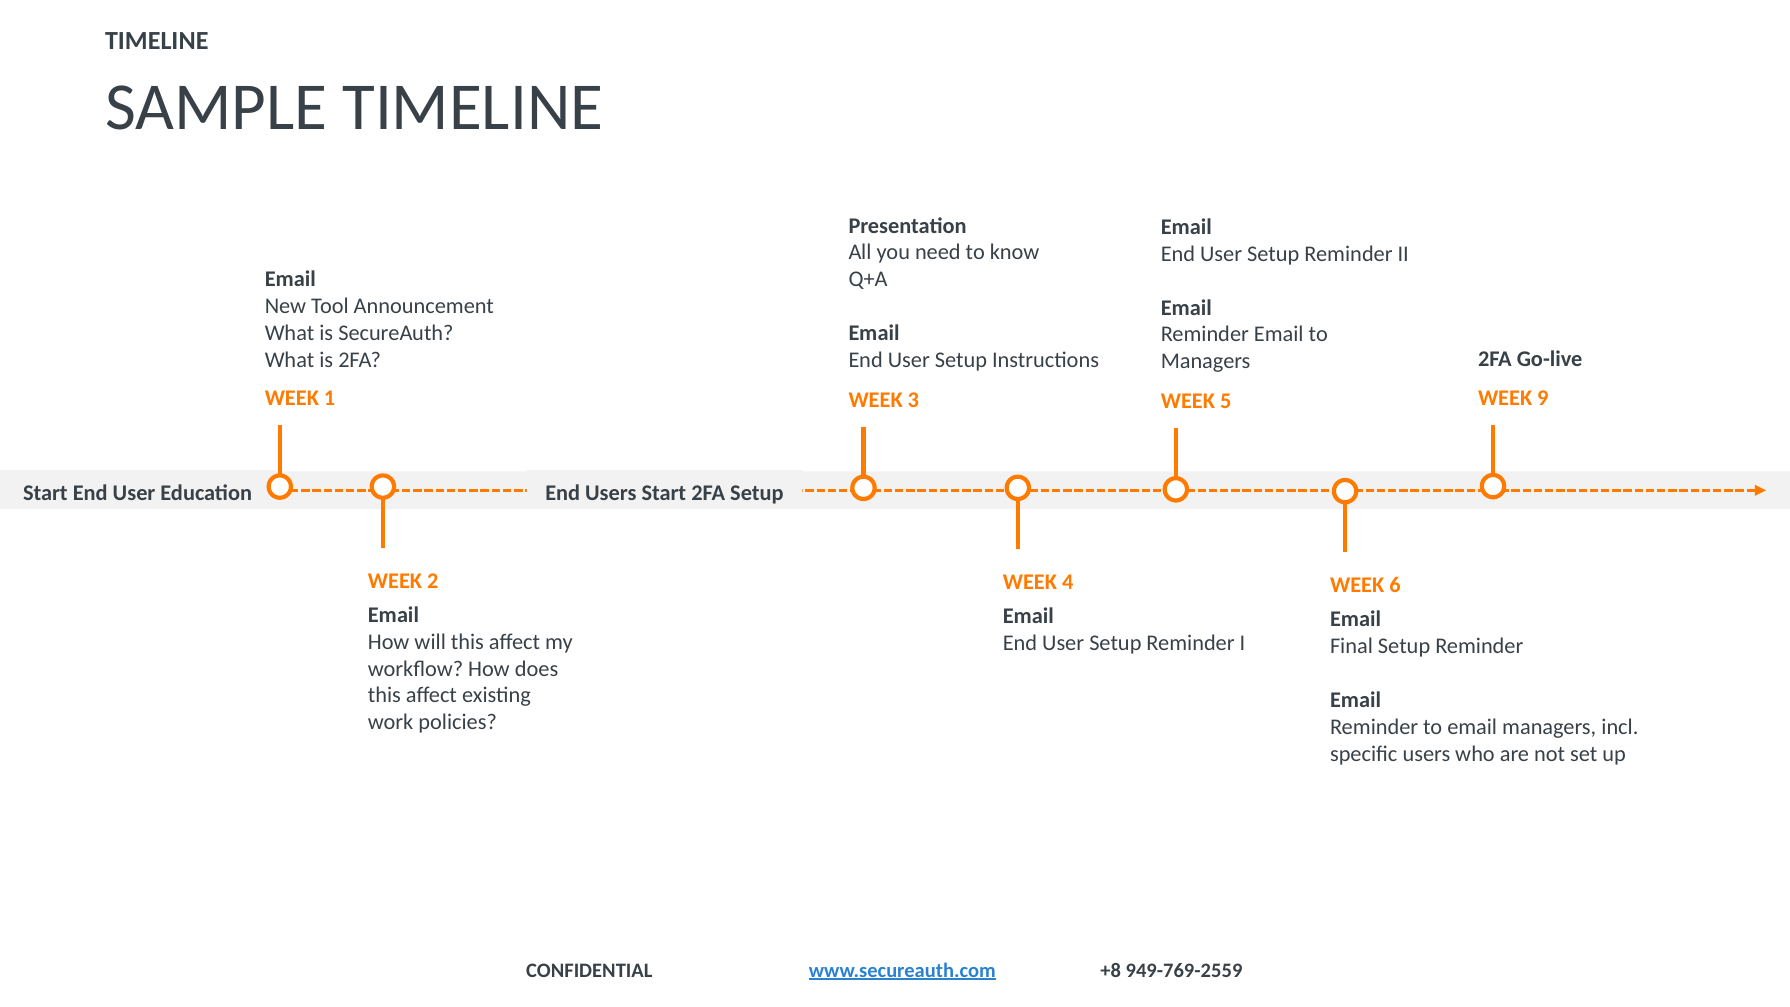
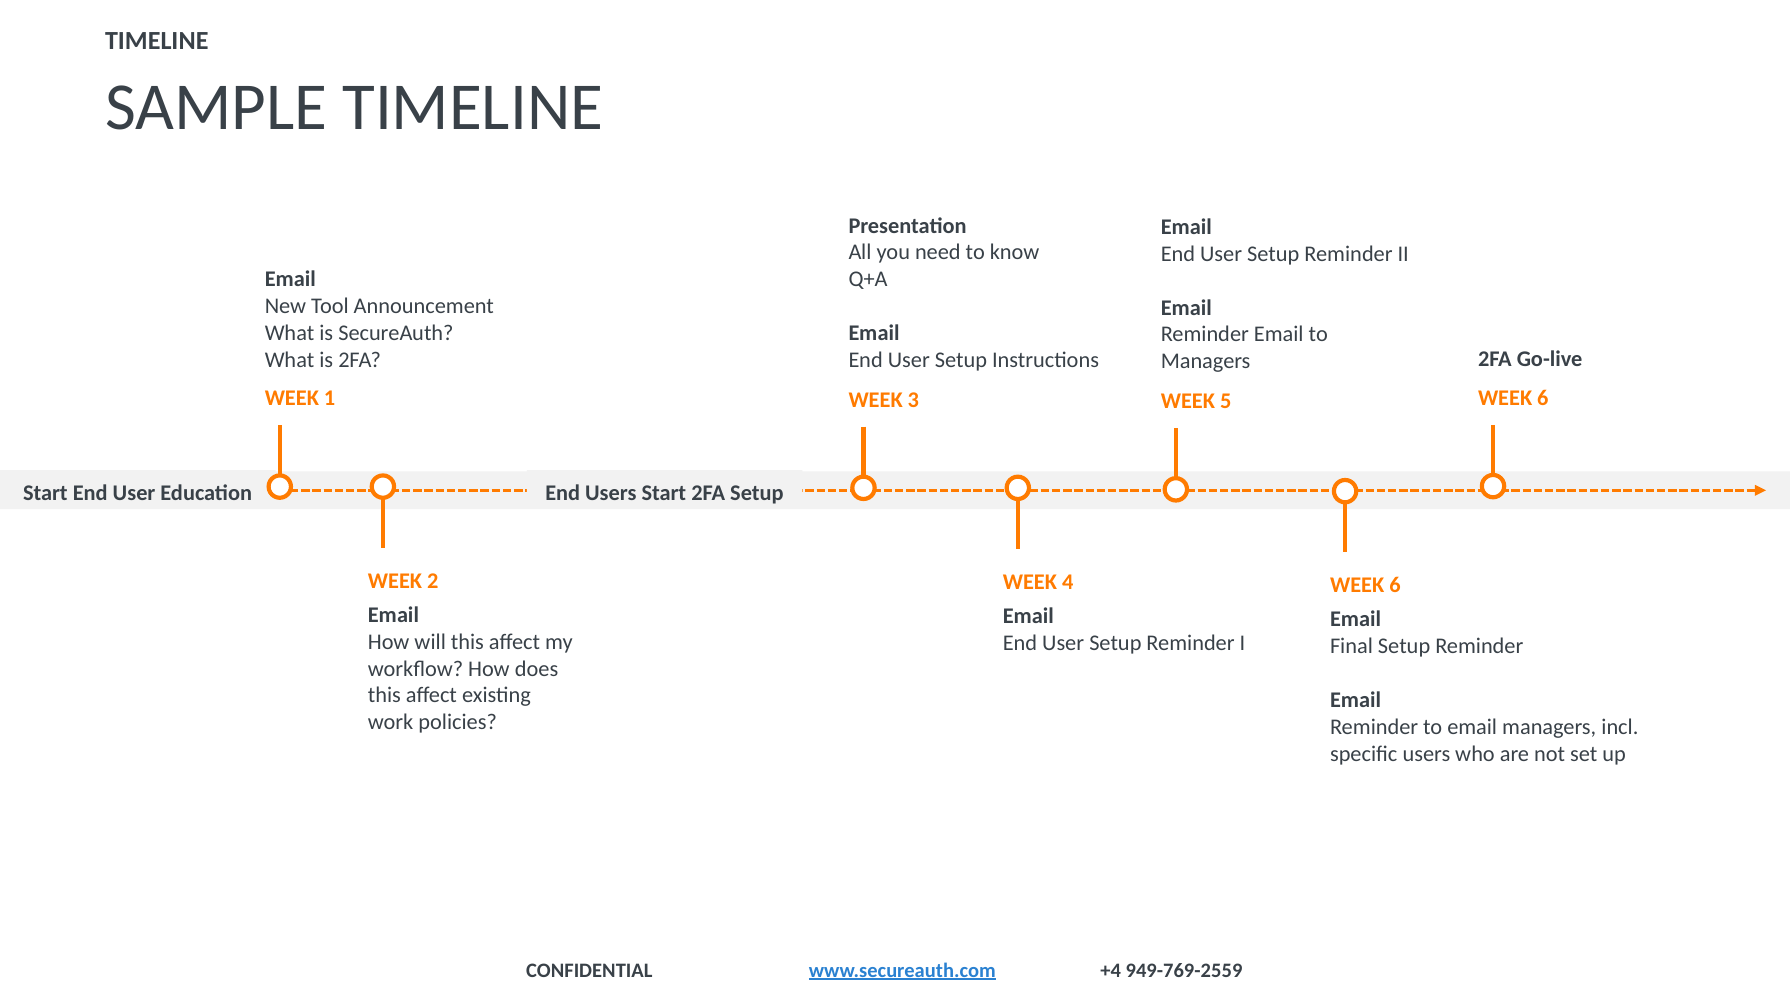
9: 9 -> 6 (1543, 398)
+8: +8 -> +4 (1111, 970)
